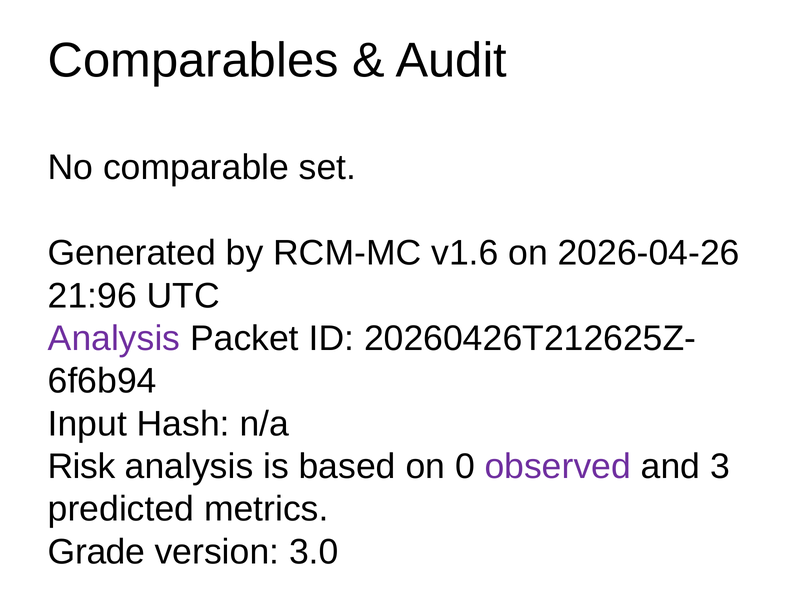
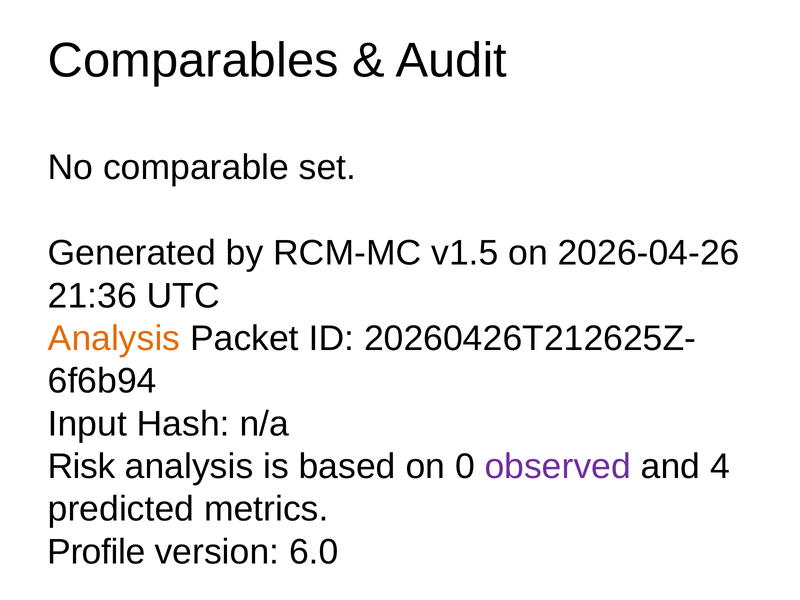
v1.6: v1.6 -> v1.5 (465, 253)
21:96: 21:96 -> 21:36 (92, 296)
Analysis colour: purple -> orange (114, 338)
3: 3 -> 4 (720, 467)
Grade: Grade -> Profile (96, 552)
3.0: 3.0 -> 6.0 (314, 552)
